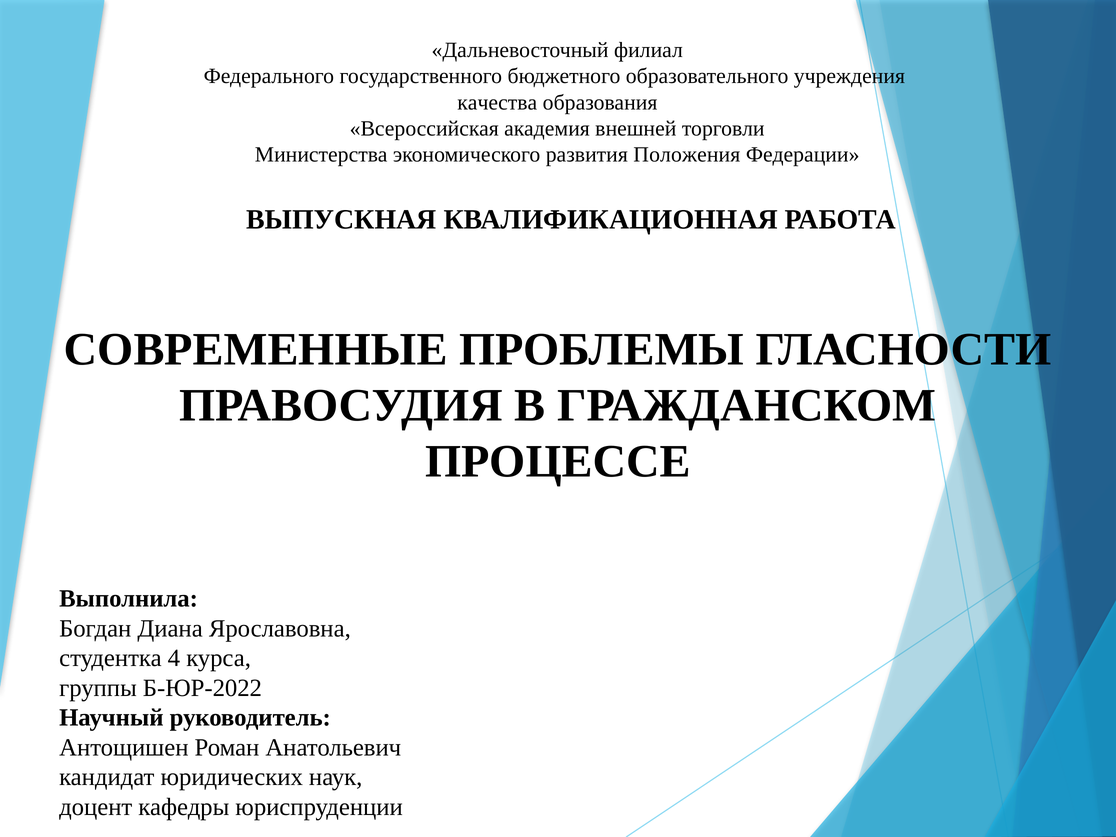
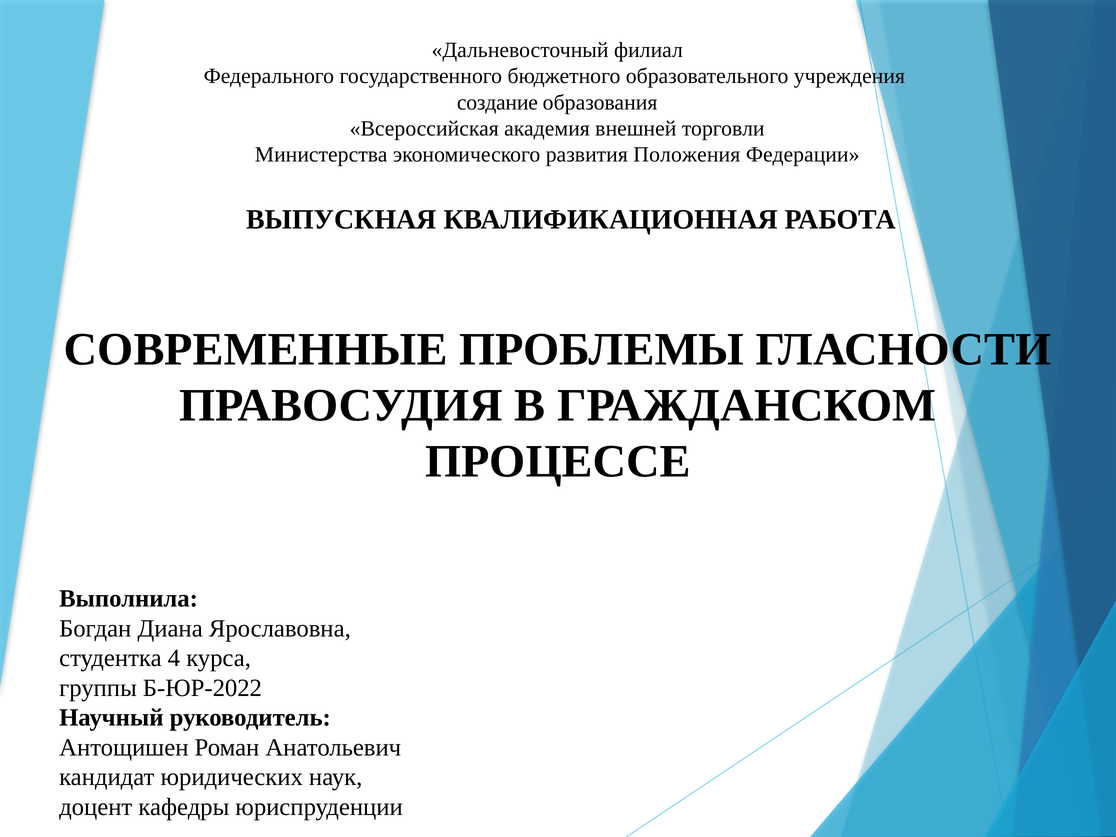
качества: качества -> создание (497, 102)
